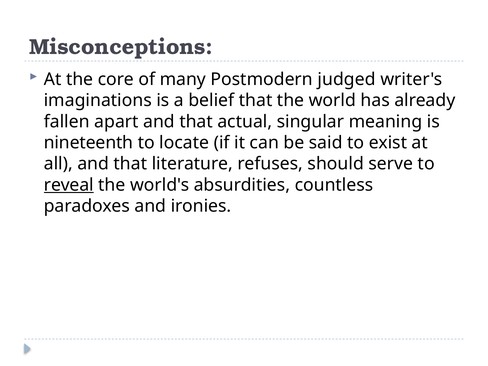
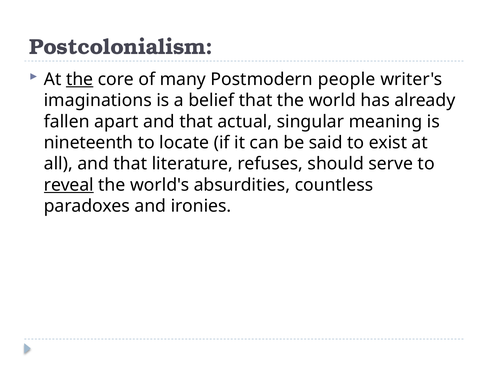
Misconceptions: Misconceptions -> Postcolonialism (121, 47)
the underline: none -> present (80, 79)
judged: judged -> people (347, 79)
